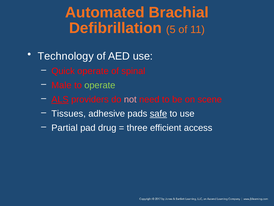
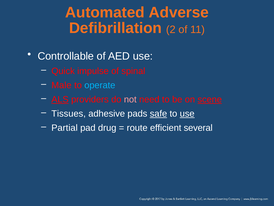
Brachial: Brachial -> Adverse (179, 12)
5: 5 -> 2 (171, 29)
Technology: Technology -> Controllable (66, 56)
Quick operate: operate -> impulse (93, 71)
operate colour: light green -> light blue (100, 85)
scene underline: none -> present (210, 99)
use underline: none -> present (187, 113)
three: three -> route (137, 128)
access: access -> several (198, 128)
